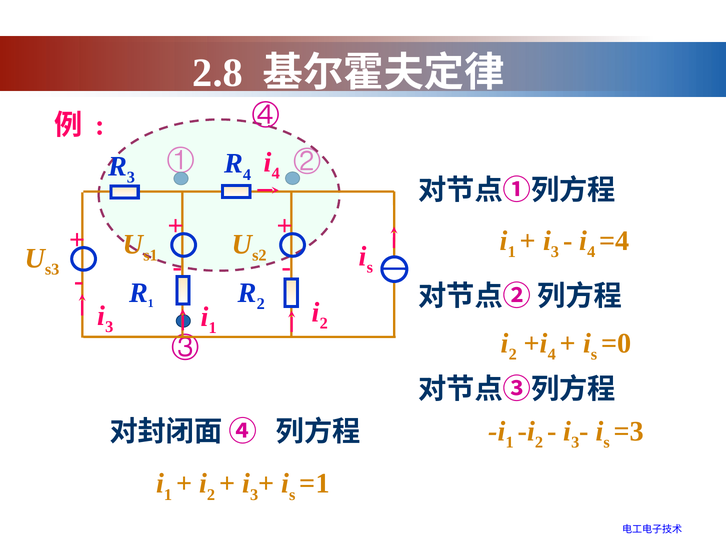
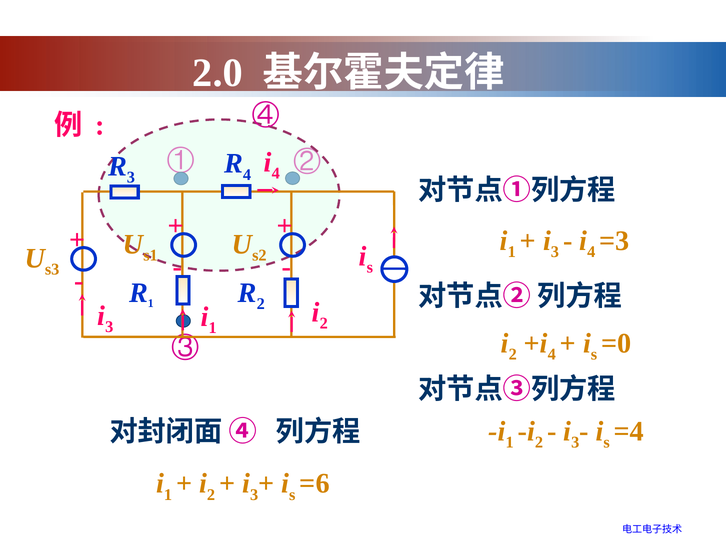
2.8: 2.8 -> 2.0 (218, 73)
=4: =4 -> =3 (614, 241)
=3: =3 -> =4 (629, 431)
=1: =1 -> =6 (315, 483)
